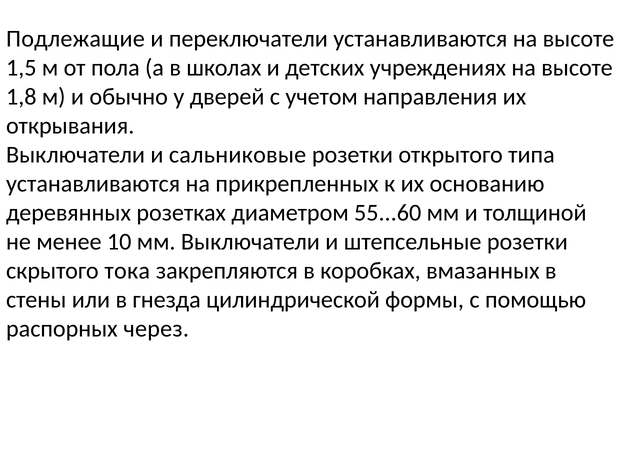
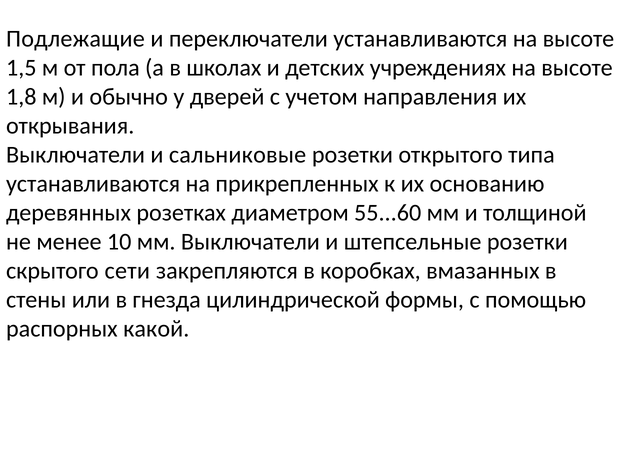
тока: тока -> сети (127, 271)
через: через -> какой (156, 329)
